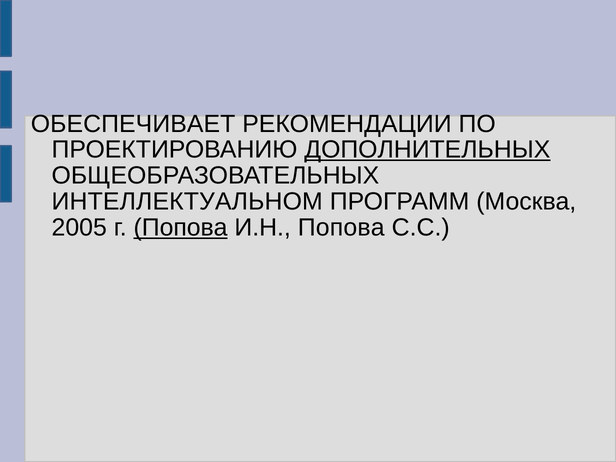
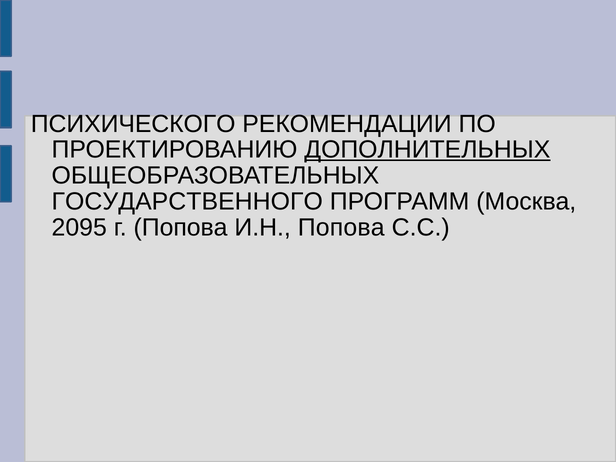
ОБЕСПЕЧИВАЕТ: ОБЕСПЕЧИВАЕТ -> ПСИХИЧЕСКОГО (133, 124)
ИНТЕЛЛЕКТУАЛЬНОМ: ИНТЕЛЛЕКТУАЛЬНОМ -> ГОСУДАРСТВЕННОГО (187, 202)
2005: 2005 -> 2095 (79, 228)
Попова underline: present -> none (181, 228)
